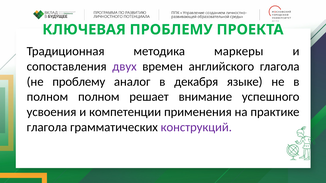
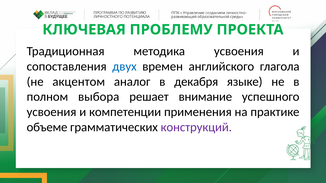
методика маркеры: маркеры -> усвоения (239, 51)
двух colour: purple -> blue (124, 67)
не проблему: проблему -> акцентом (79, 82)
полном полном: полном -> выбора (99, 97)
глагола: глагола -> объеме (47, 127)
